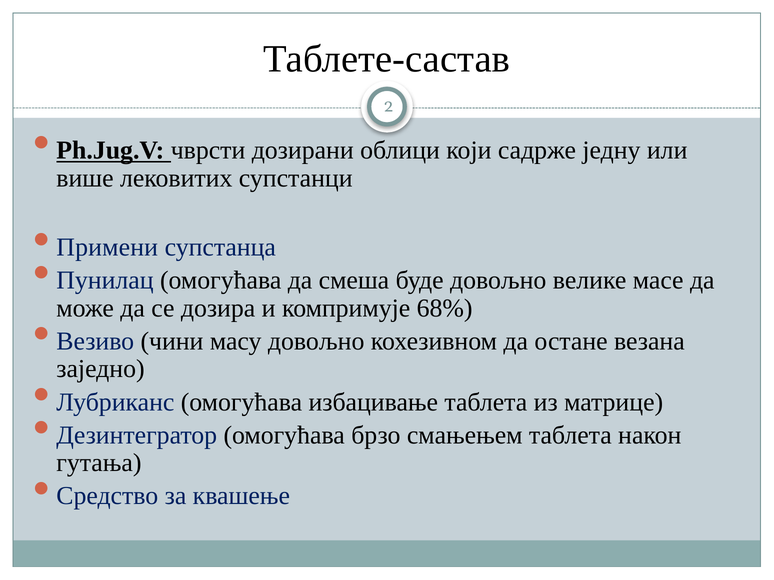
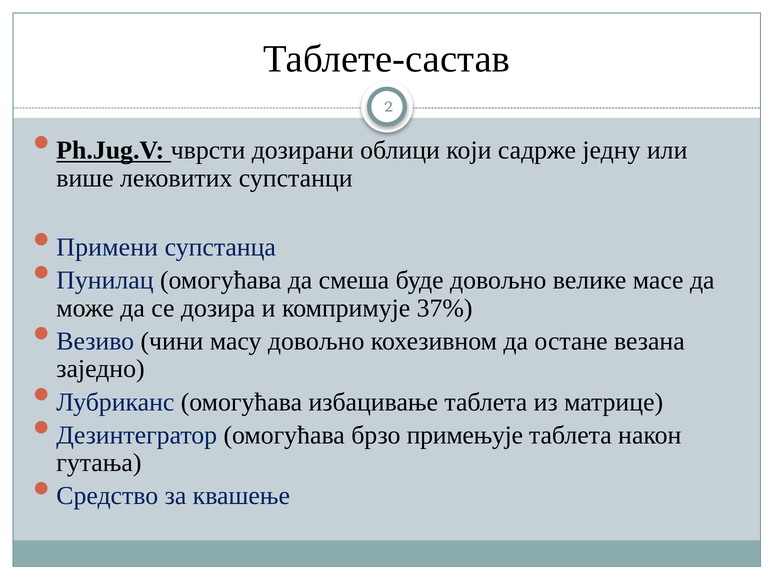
68%: 68% -> 37% (445, 308)
смањењем: смањењем -> примењује (465, 435)
